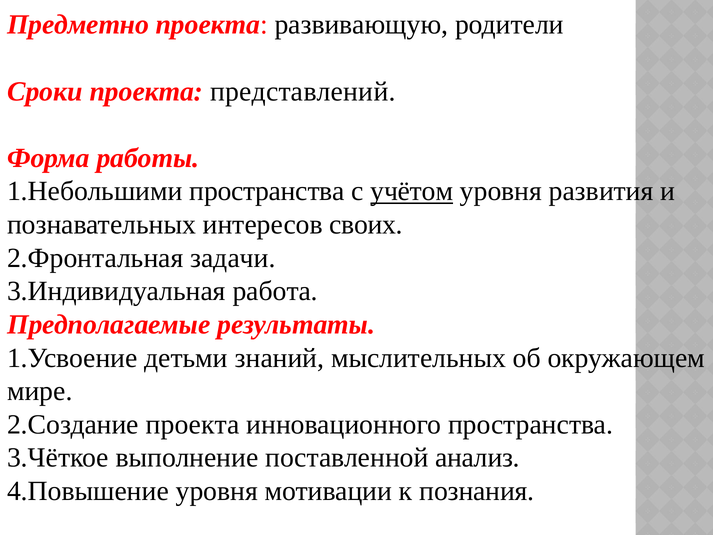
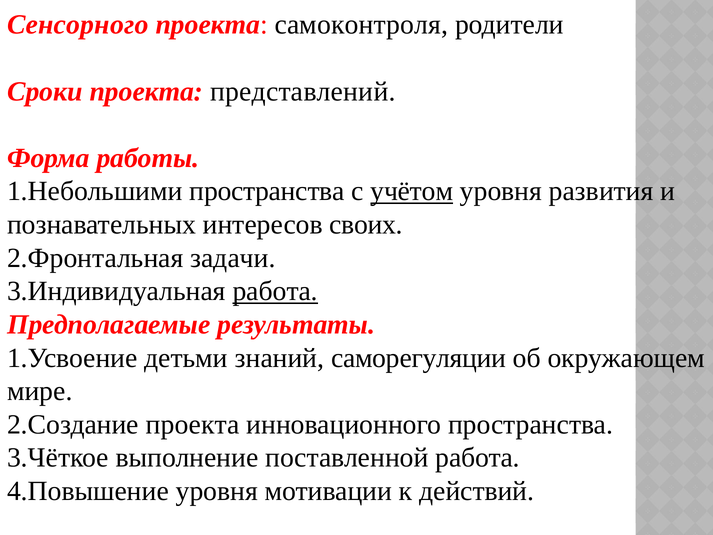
Предметно: Предметно -> Сенсорного (78, 25)
развивающую: развивающую -> самоконтроля (361, 25)
работа underline: none -> present (275, 291)
мыслительных: мыслительных -> саморегуляции (419, 358)
поставленной анализ: анализ -> работа (478, 458)
познания: познания -> действий (477, 491)
